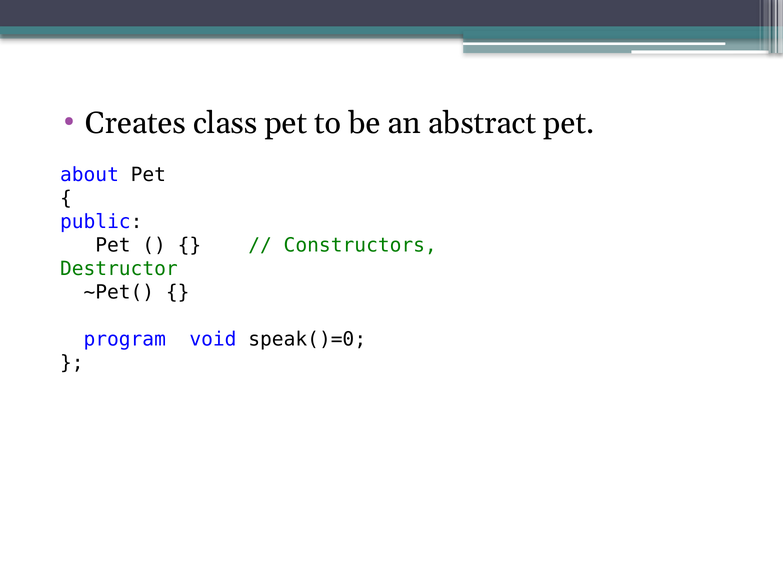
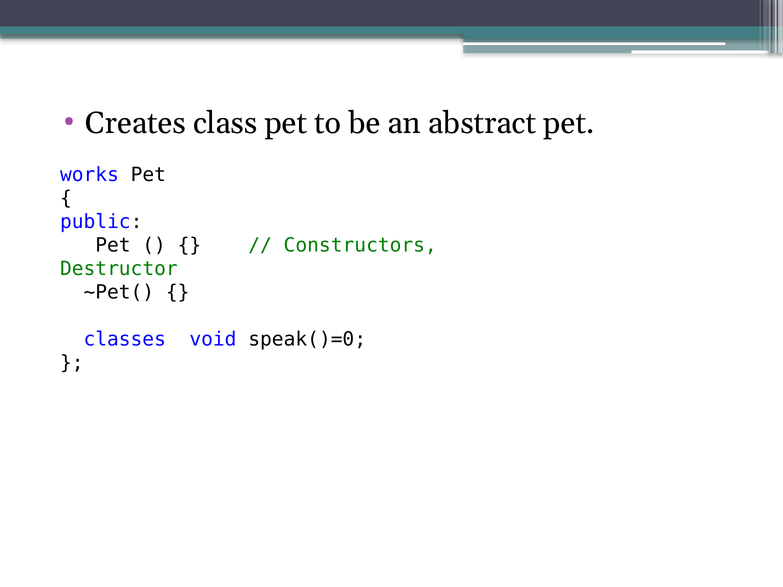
about: about -> works (89, 175)
program: program -> classes (125, 339)
